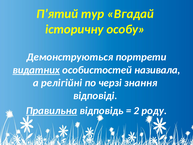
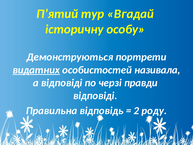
а релігійні: релігійні -> відповіді (62, 83)
знання: знання -> правди (141, 83)
Правильна underline: present -> none (52, 110)
